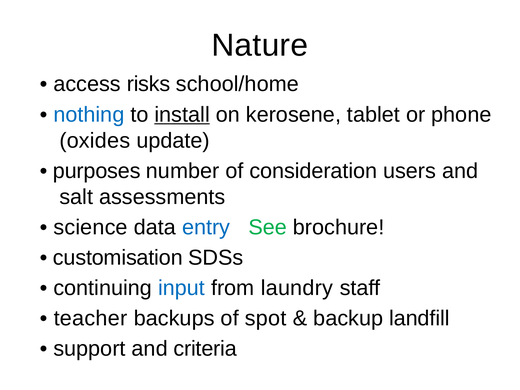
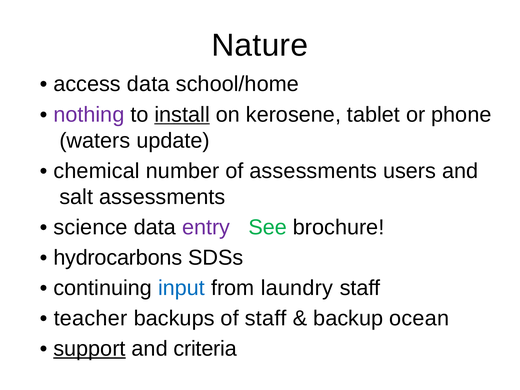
access risks: risks -> data (148, 84)
nothing colour: blue -> purple (89, 115)
oxides: oxides -> waters (95, 141)
purposes: purposes -> chemical (97, 171)
of consideration: consideration -> assessments (313, 171)
entry colour: blue -> purple (206, 227)
customisation: customisation -> hydrocarbons (118, 258)
of spot: spot -> staff (266, 318)
landfill: landfill -> ocean (419, 318)
support underline: none -> present (89, 349)
